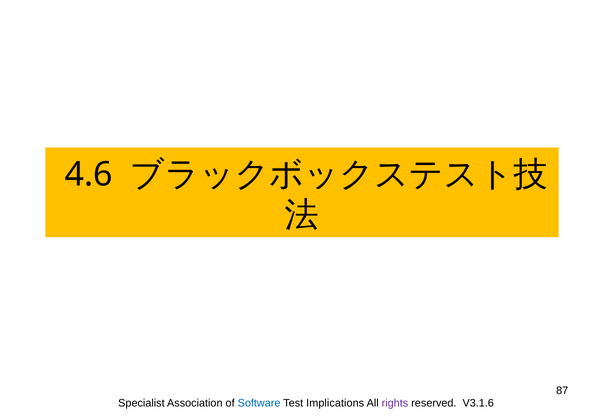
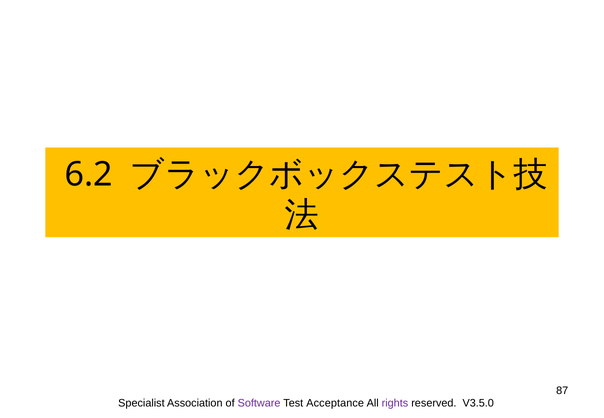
4.6: 4.6 -> 6.2 (89, 174)
Software colour: blue -> purple (259, 404)
Implications: Implications -> Acceptance (335, 404)
V3.1.6: V3.1.6 -> V3.5.0 (478, 404)
